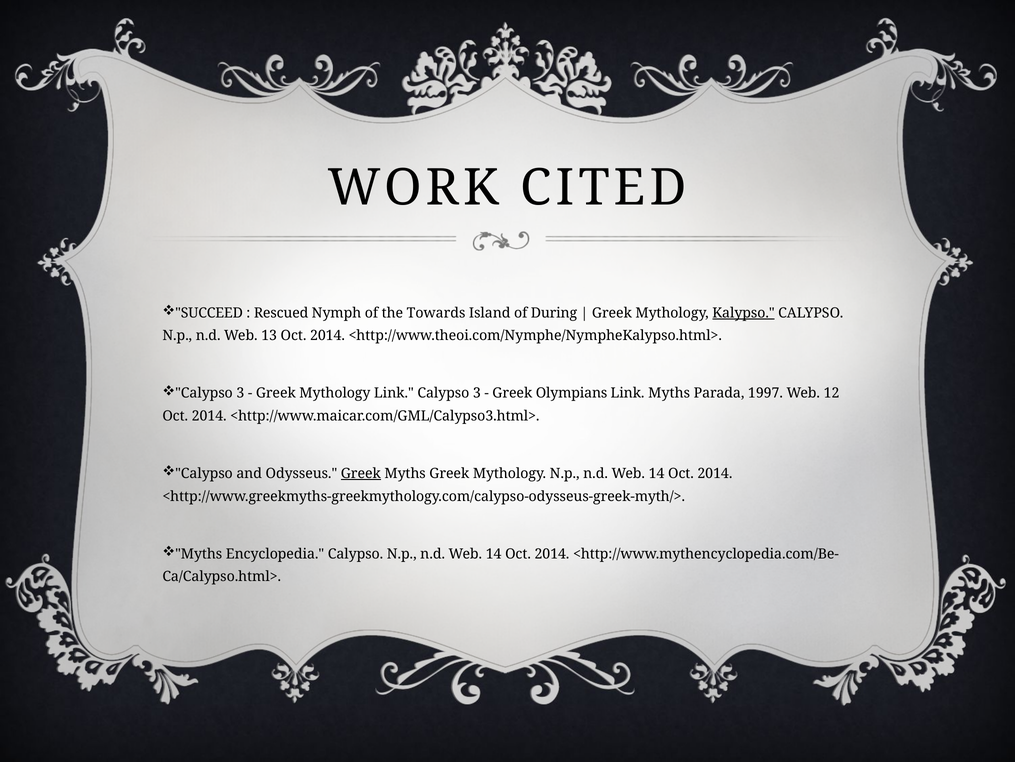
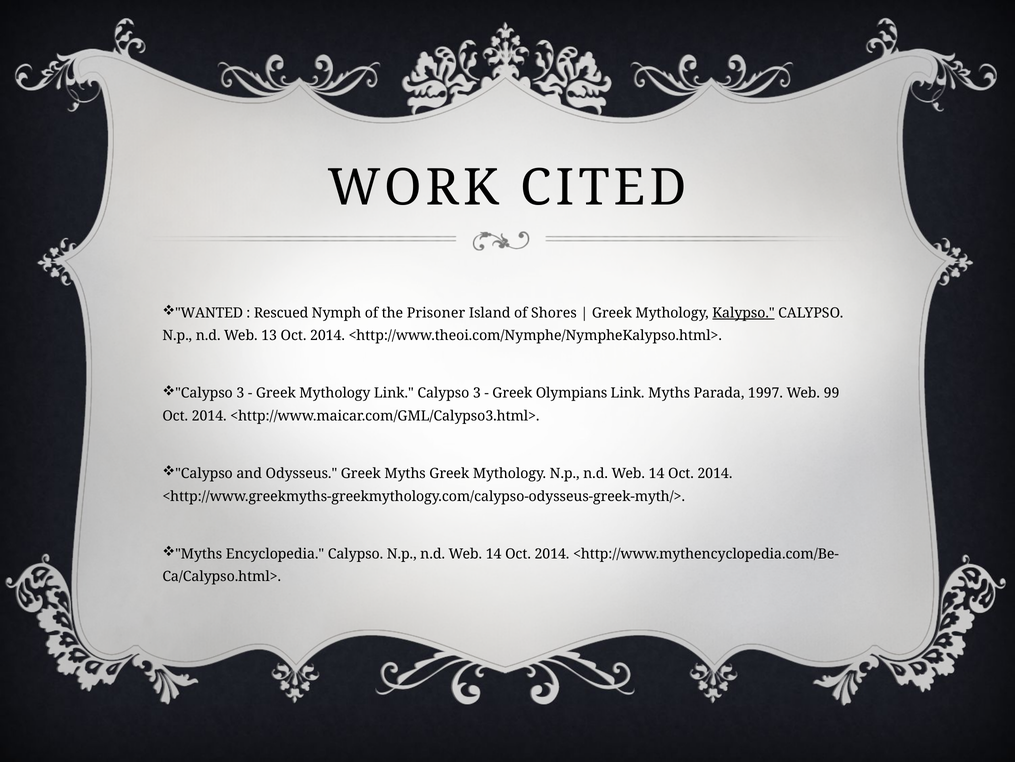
SUCCEED: SUCCEED -> WANTED (209, 313)
Towards: Towards -> Prisoner (436, 313)
During: During -> Shores (554, 313)
12: 12 -> 99 (832, 393)
Greek underline: present -> none (361, 473)
